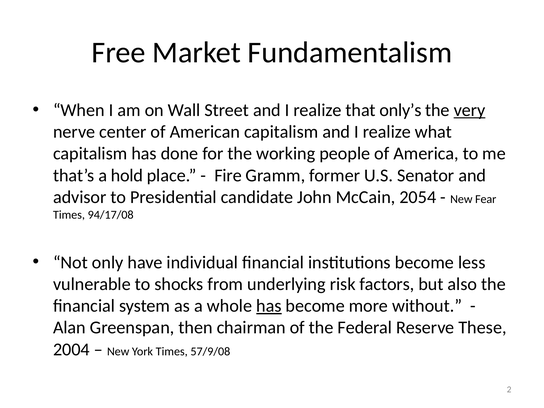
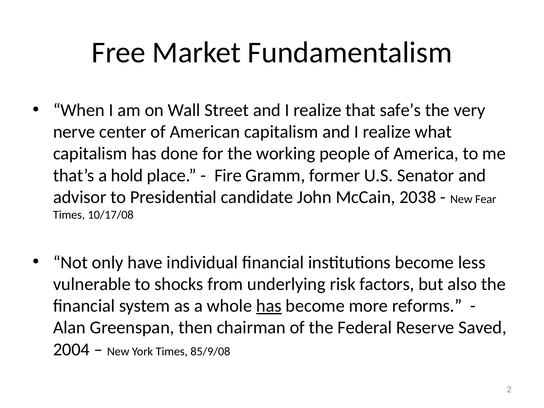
only’s: only’s -> safe’s (400, 110)
very underline: present -> none (470, 110)
2054: 2054 -> 2038 (418, 197)
94/17/08: 94/17/08 -> 10/17/08 (111, 215)
without: without -> reforms (427, 306)
These: These -> Saved (483, 328)
57/9/08: 57/9/08 -> 85/9/08 (210, 351)
